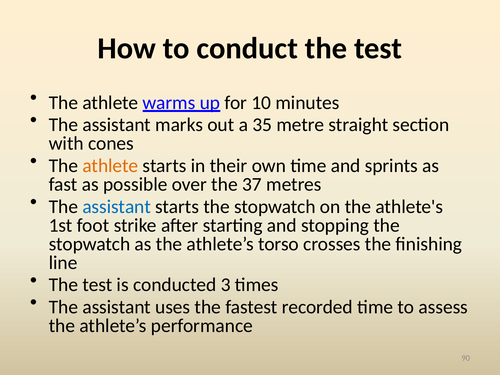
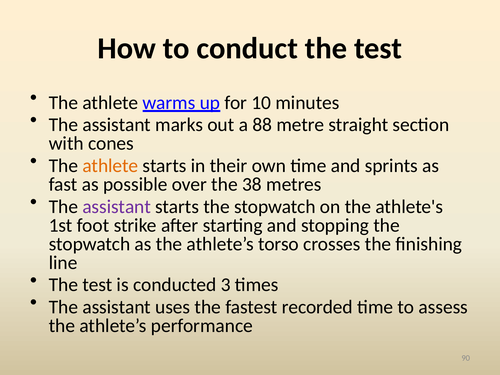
35: 35 -> 88 (262, 125)
37: 37 -> 38 (252, 184)
assistant colour: blue -> purple (117, 207)
